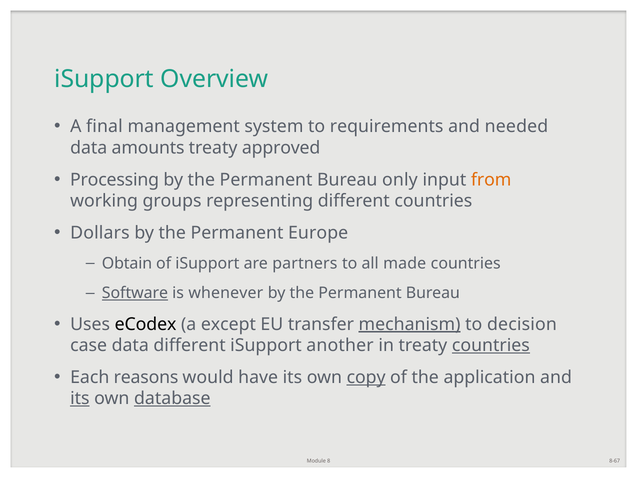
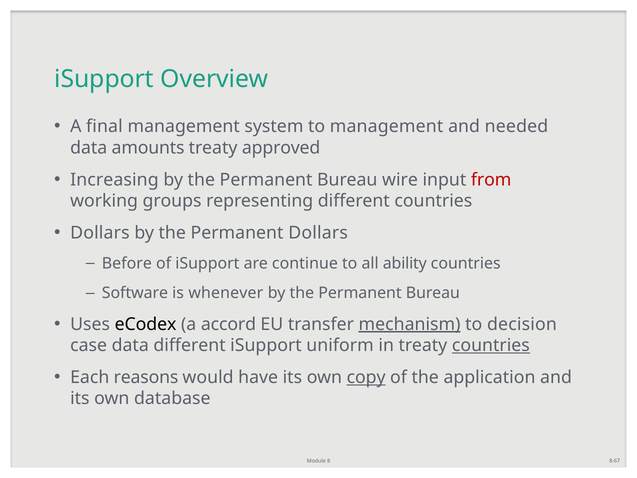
to requirements: requirements -> management (387, 127)
Processing: Processing -> Increasing (114, 180)
only: only -> wire (400, 180)
from colour: orange -> red (491, 180)
Permanent Europe: Europe -> Dollars (318, 233)
Obtain: Obtain -> Before (127, 263)
partners: partners -> continue (305, 263)
made: made -> ability (405, 263)
Software underline: present -> none (135, 293)
except: except -> accord (228, 324)
another: another -> uniform (340, 345)
its underline: present -> none (80, 398)
database underline: present -> none (172, 398)
